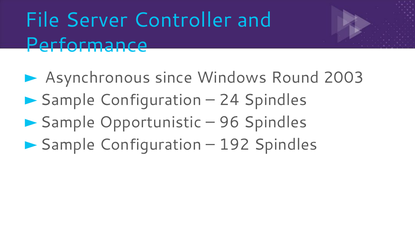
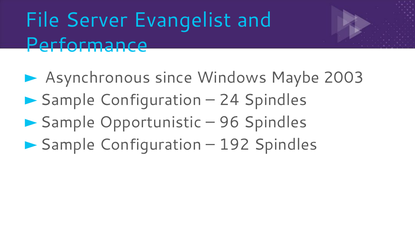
Controller: Controller -> Evangelist (182, 20)
Round: Round -> Maybe (295, 78)
